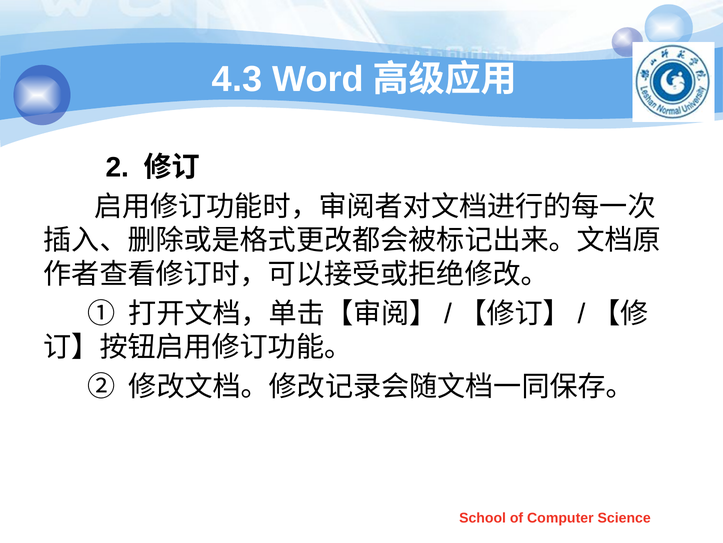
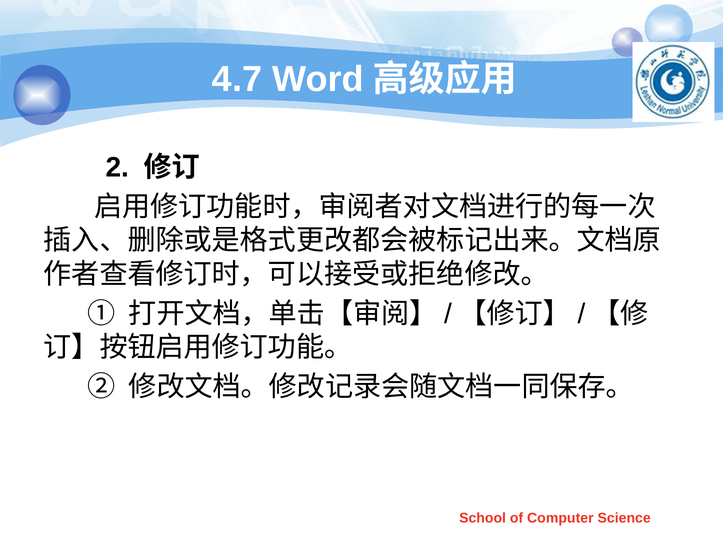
4.3: 4.3 -> 4.7 (237, 79)
